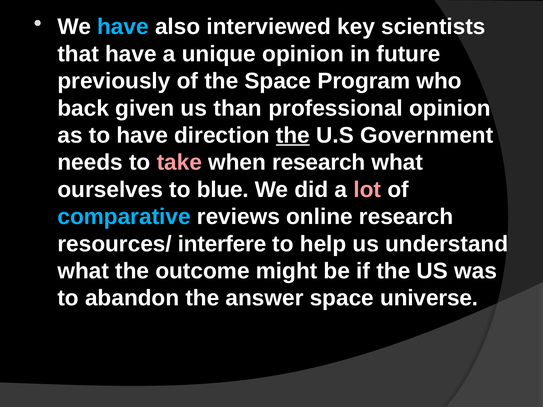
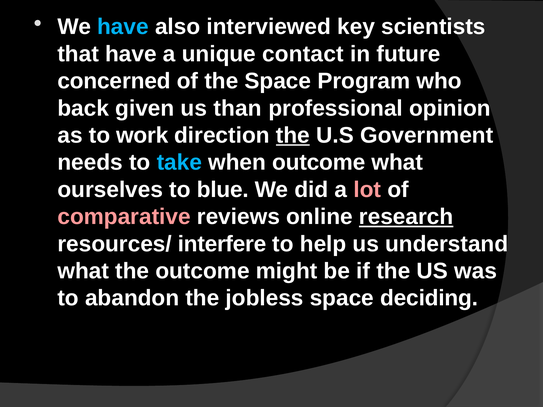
unique opinion: opinion -> contact (303, 54)
previously: previously -> concerned (114, 81)
to have: have -> work (142, 135)
take colour: pink -> light blue (179, 163)
when research: research -> outcome (319, 163)
comparative colour: light blue -> pink (124, 217)
research underline: none -> present (406, 217)
answer: answer -> jobless (265, 298)
universe: universe -> deciding (429, 298)
